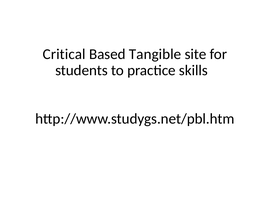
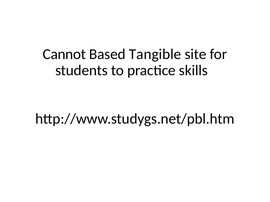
Critical: Critical -> Cannot (64, 54)
